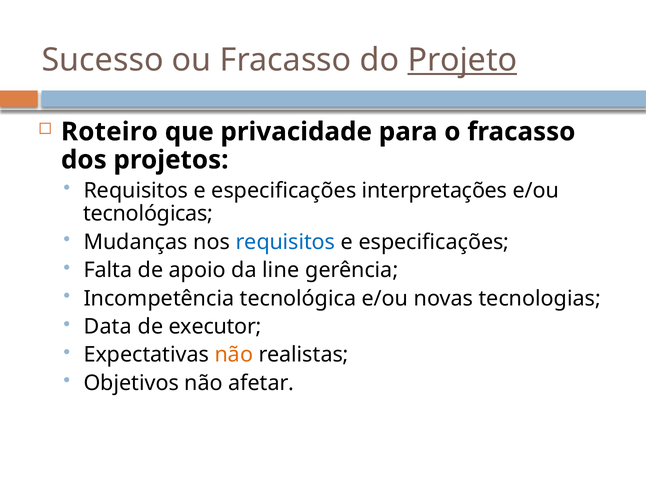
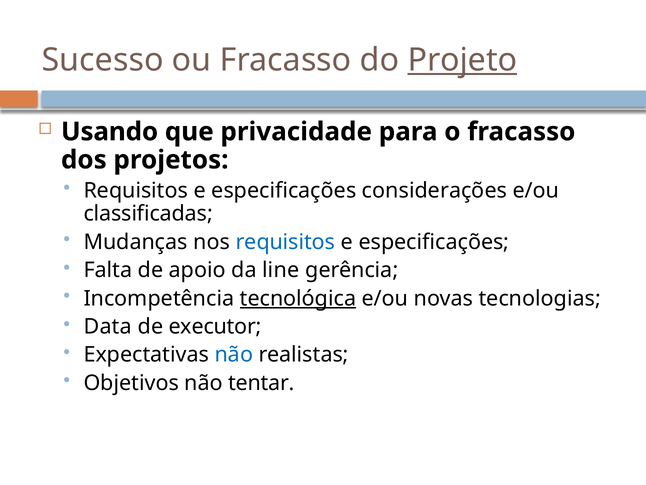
Roteiro: Roteiro -> Usando (110, 132)
interpretações: interpretações -> considerações (434, 190)
tecnológicas: tecnológicas -> classificadas (148, 214)
tecnológica underline: none -> present (298, 298)
não colour: orange -> blue (234, 354)
afetar: afetar -> tentar (261, 383)
